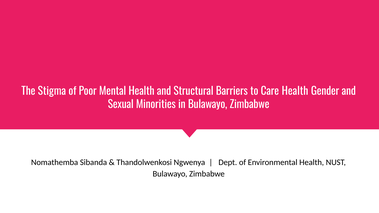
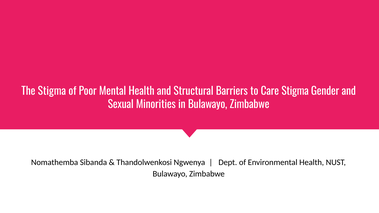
Care Health: Health -> Stigma (295, 91)
